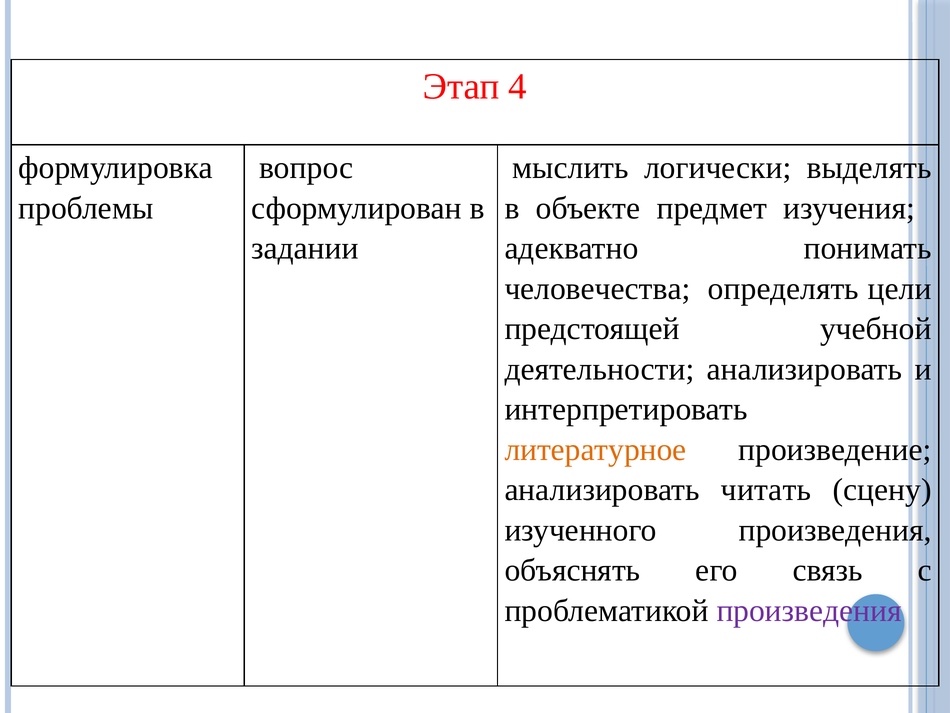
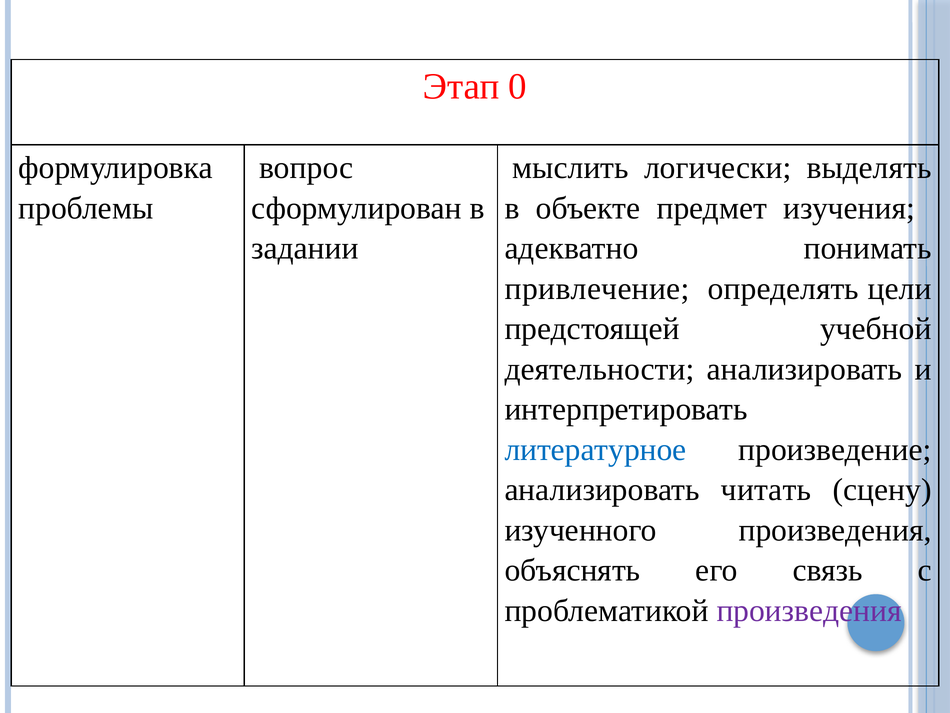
4: 4 -> 0 (518, 86)
человечества: человечества -> привлечение (597, 288)
литературное colour: orange -> blue (595, 449)
